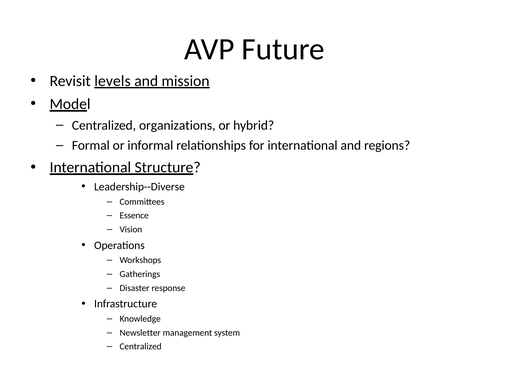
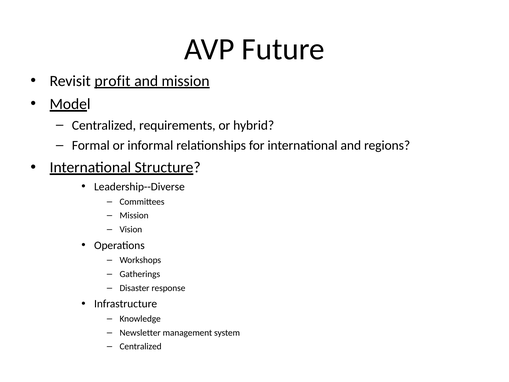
levels: levels -> profit (113, 81)
organizations: organizations -> requirements (177, 125)
Essence: Essence -> Mission (134, 215)
